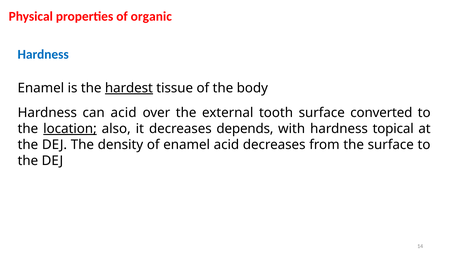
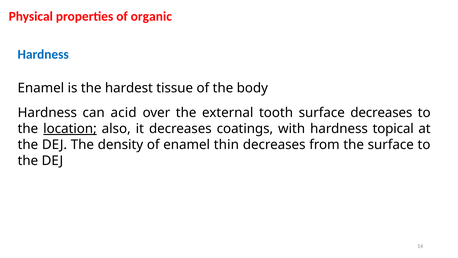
hardest underline: present -> none (129, 88)
surface converted: converted -> decreases (381, 113)
depends: depends -> coatings (245, 129)
enamel acid: acid -> thin (226, 145)
